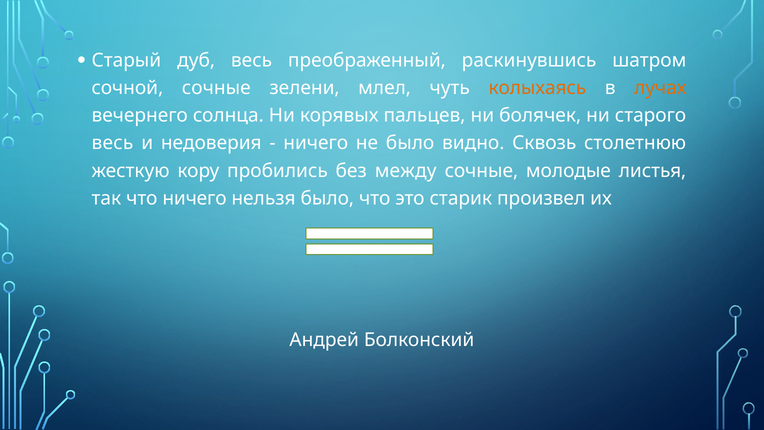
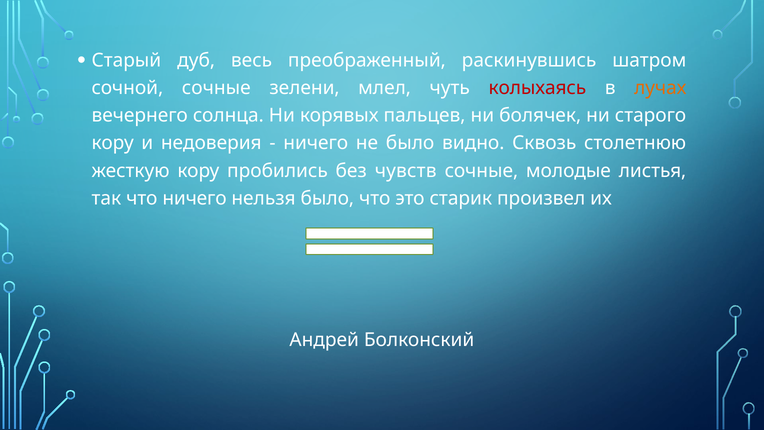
колыхаясь colour: orange -> red (537, 88)
весь: весь -> кору (113, 143)
между: между -> чувств (406, 171)
